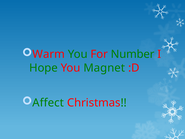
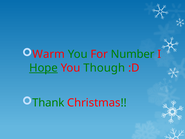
Hope underline: none -> present (43, 68)
Magnet: Magnet -> Though (104, 68)
Affect: Affect -> Thank (48, 103)
